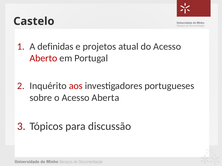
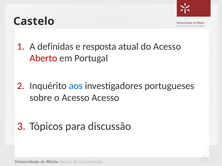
projetos: projetos -> resposta (100, 47)
aos colour: red -> blue (76, 86)
Acesso Aberta: Aberta -> Acesso (105, 98)
